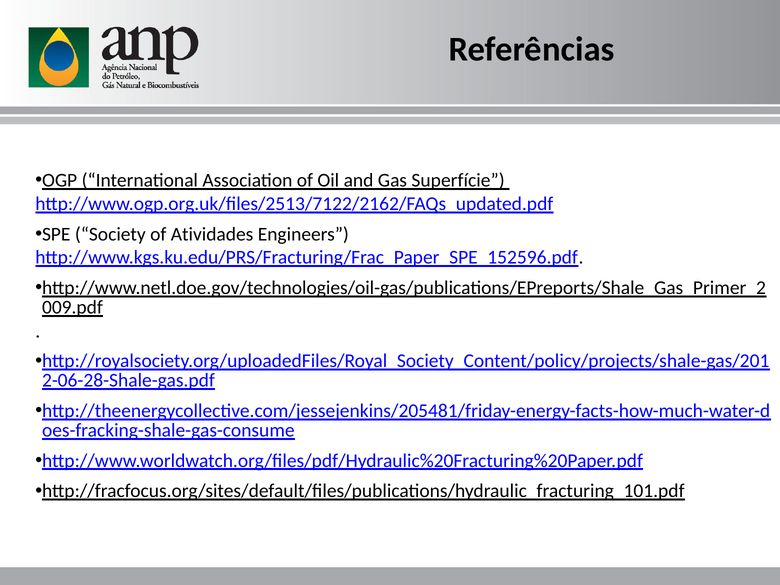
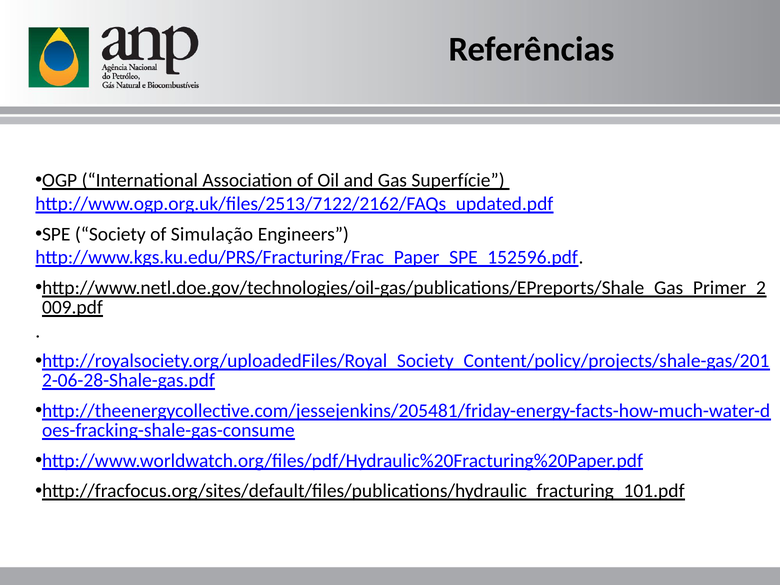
Atividades: Atividades -> Simulação (212, 234)
